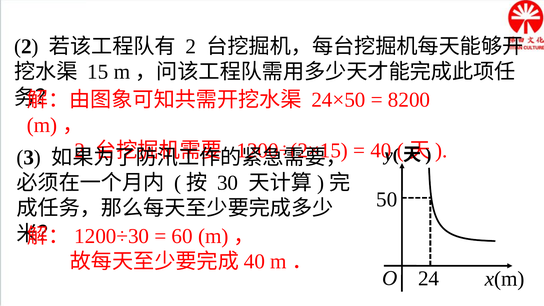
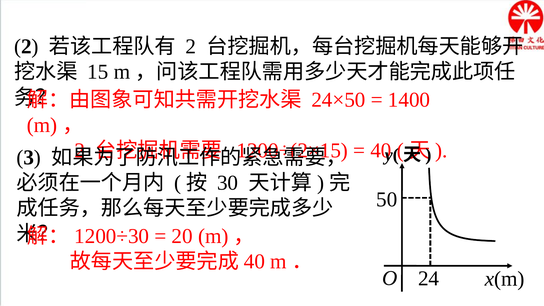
8200: 8200 -> 1400 (409, 100)
60: 60 -> 20 (182, 236)
